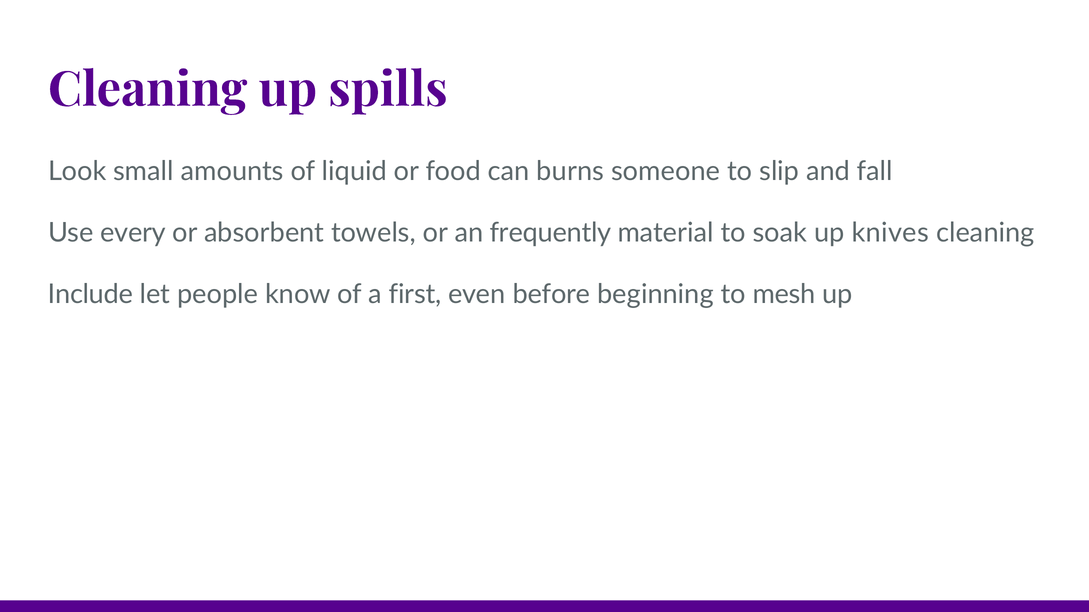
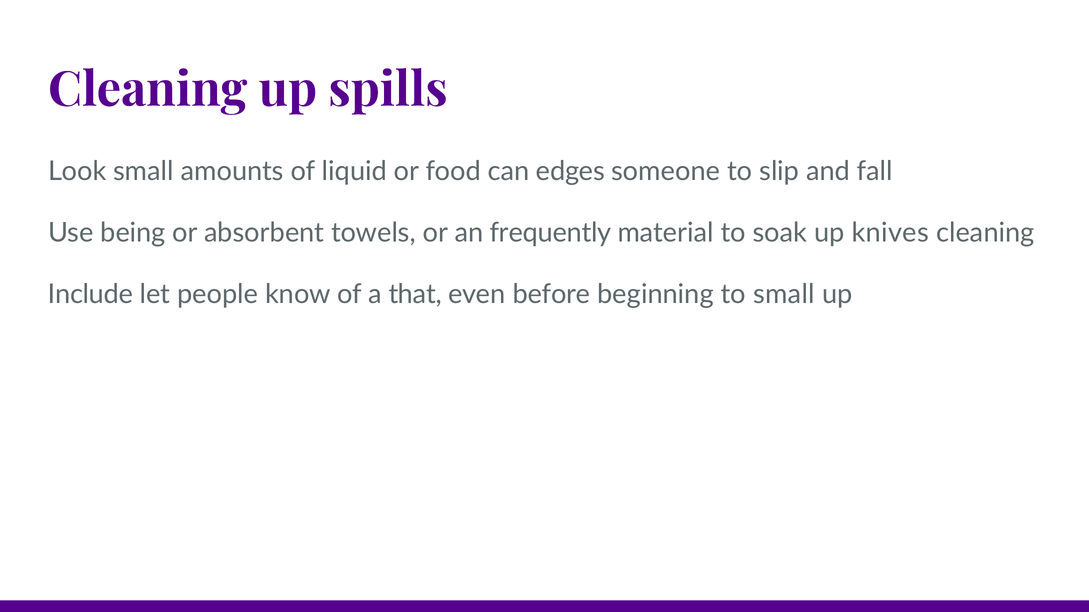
burns: burns -> edges (570, 171)
every: every -> being (133, 233)
first: first -> that (415, 295)
to mesh: mesh -> small (784, 295)
